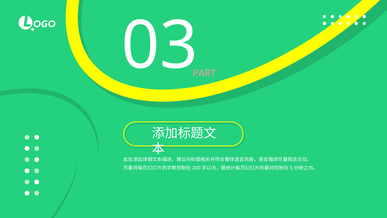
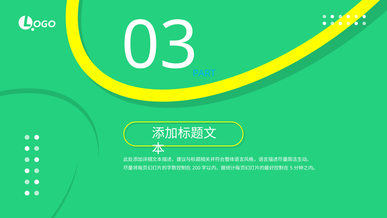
PART colour: pink -> light blue (204, 73)
